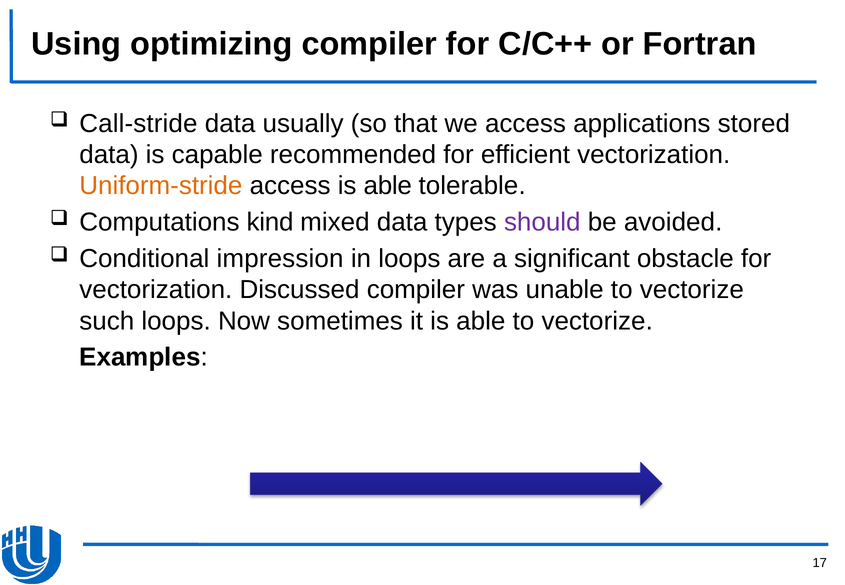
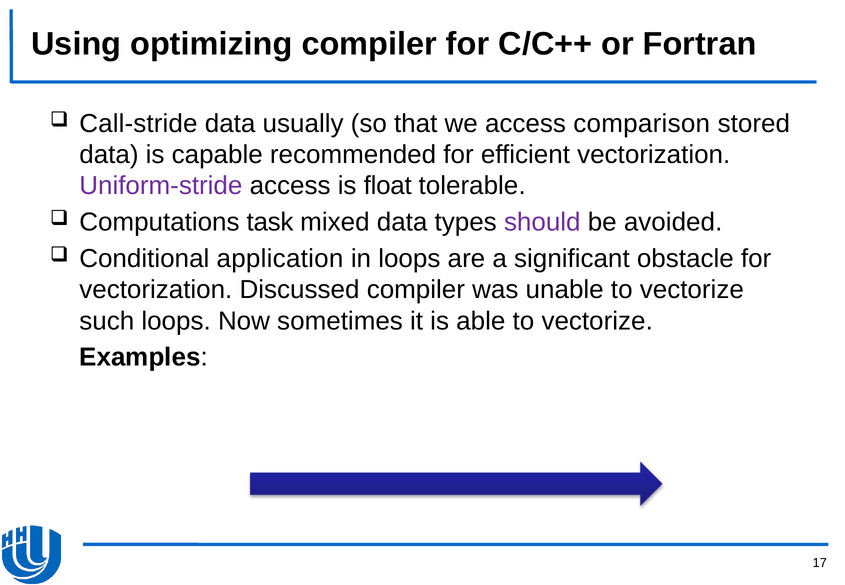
applications: applications -> comparison (642, 123)
Uniform-stride colour: orange -> purple (161, 186)
access is able: able -> float (388, 186)
kind: kind -> task (270, 222)
impression: impression -> application (280, 259)
